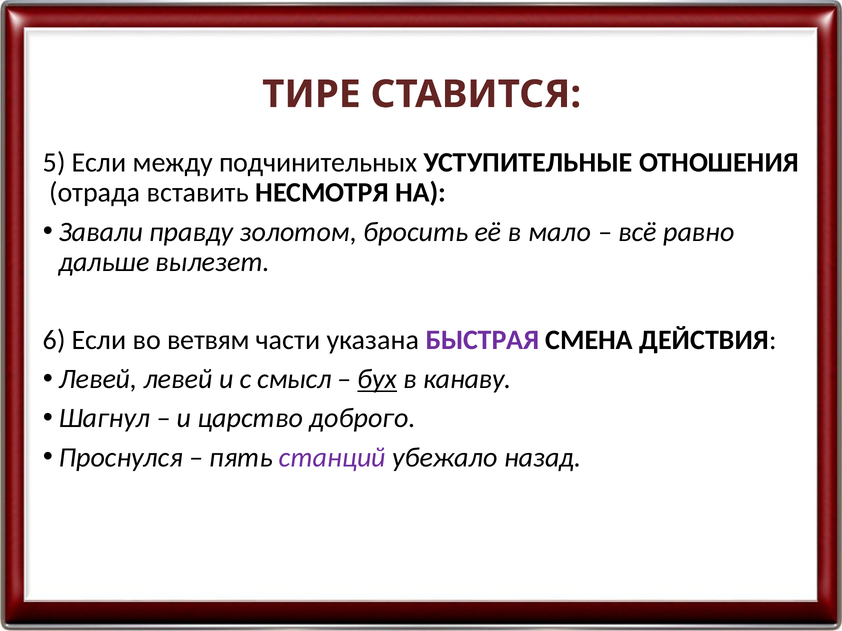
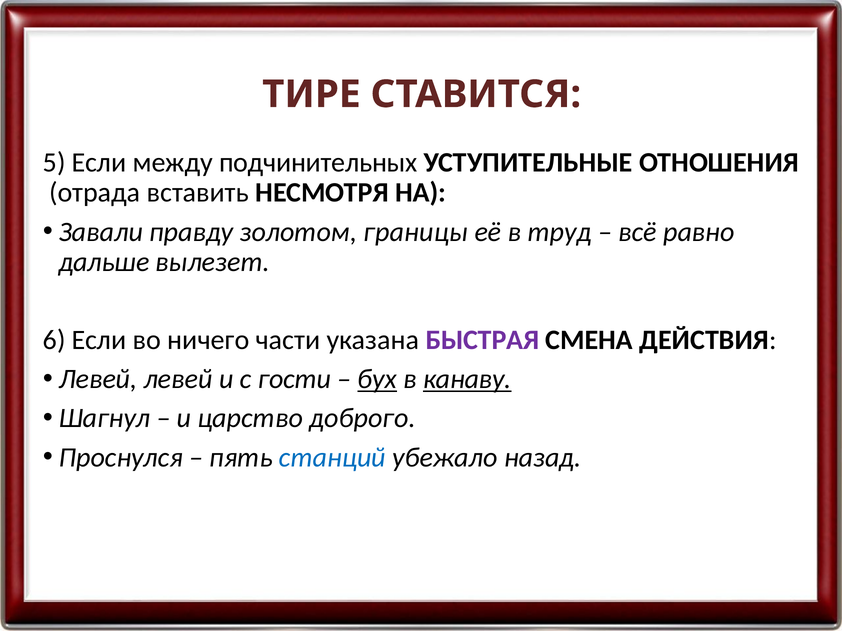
бросить: бросить -> границы (416, 232)
мало: мало -> труд (560, 232)
ветвям: ветвям -> ничего (208, 340)
смысл: смысл -> гости (294, 379)
канаву underline: none -> present (467, 379)
станций colour: purple -> blue (332, 458)
